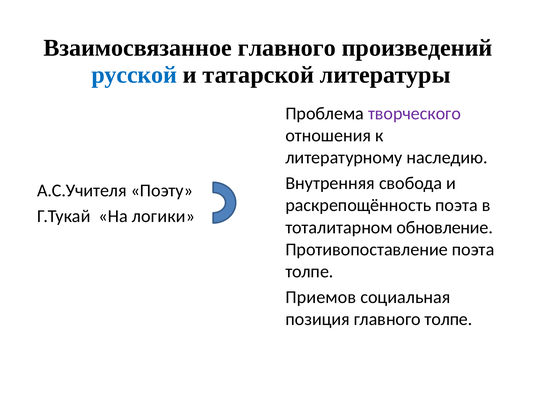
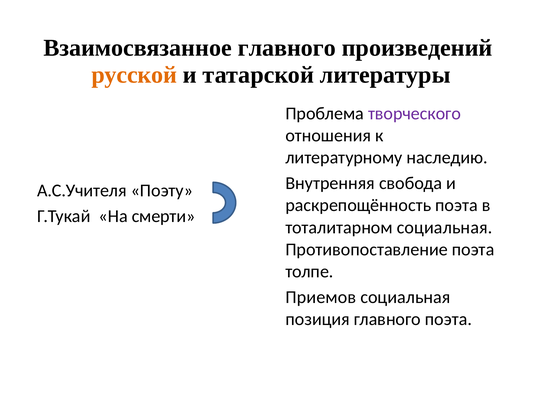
русской colour: blue -> orange (134, 75)
логики: логики -> смерти (164, 216)
тоталитарном обновление: обновление -> социальная (445, 227)
главного толпе: толпе -> поэта (448, 319)
